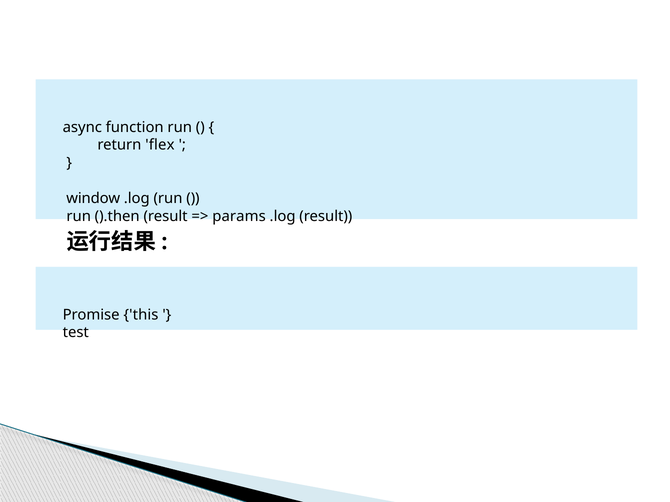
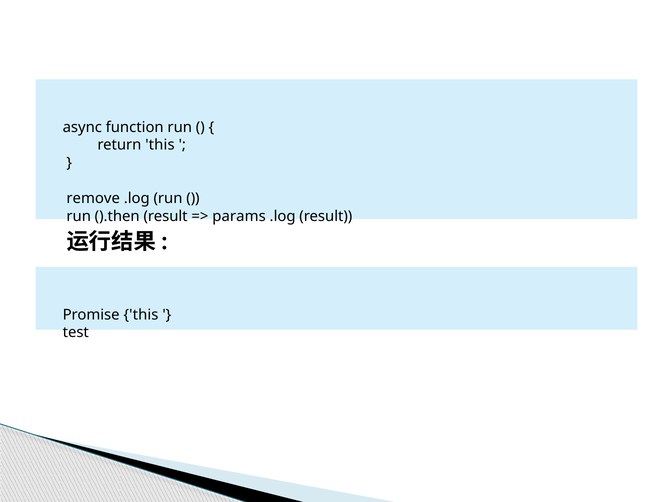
return flex: flex -> this (160, 145)
window: window -> remove (93, 199)
